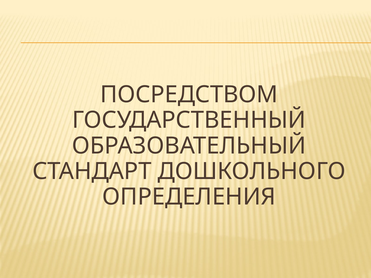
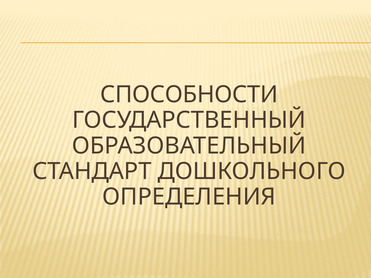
ПОСРЕДСТВОМ: ПОСРЕДСТВОМ -> СПОСОБНОСТИ (189, 95)
